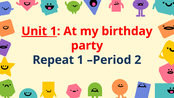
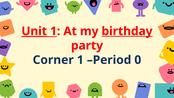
birthday underline: none -> present (127, 31)
Repeat: Repeat -> Corner (53, 60)
2: 2 -> 0 (138, 60)
